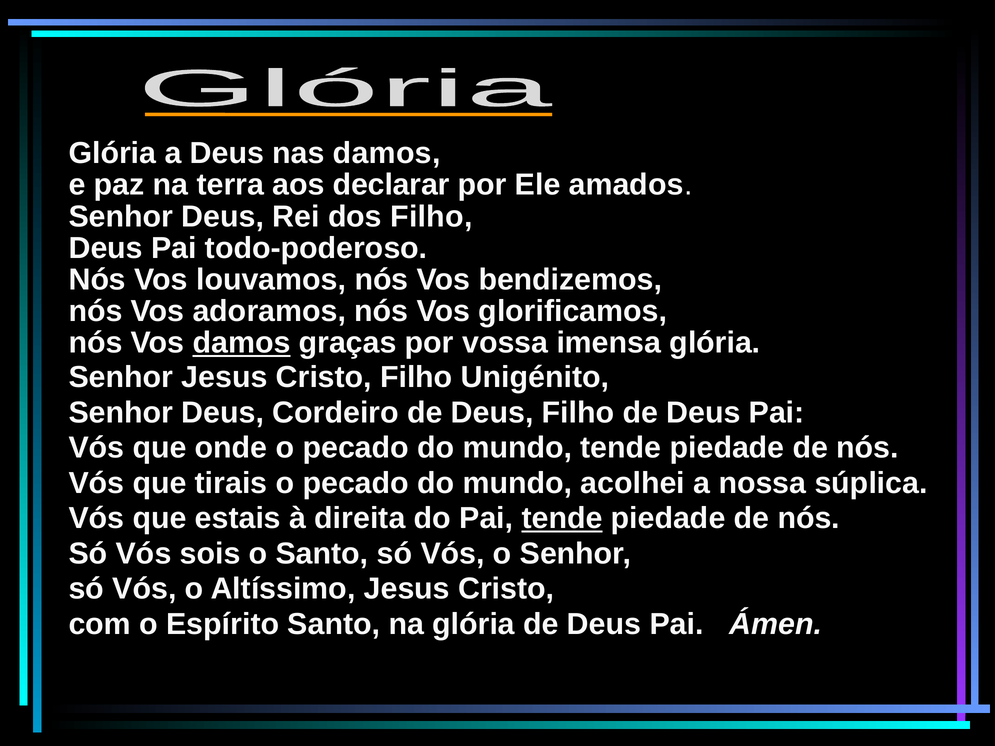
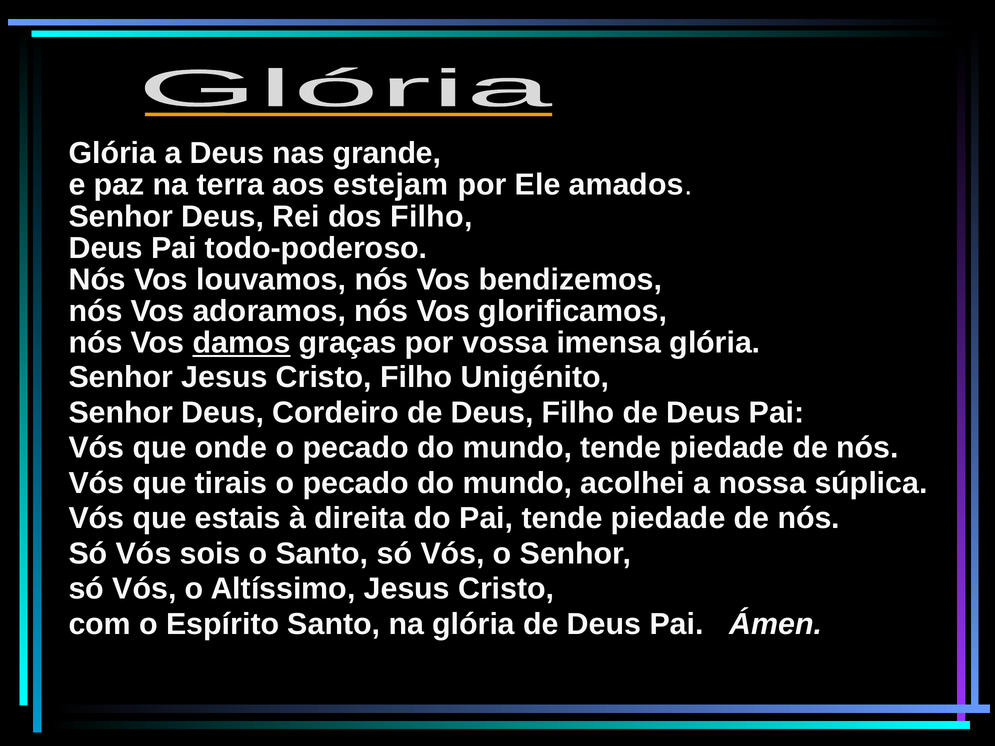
nas damos: damos -> grande (387, 153)
declarar: declarar -> estejam (391, 185)
tende underline: present -> none (562, 519)
